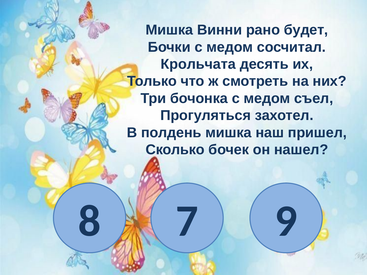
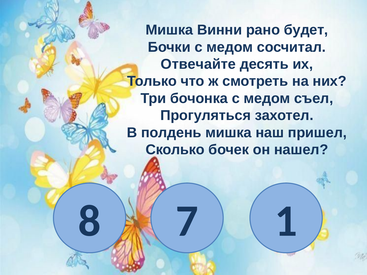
Крольчата: Крольчата -> Отвечайте (198, 64)
9: 9 -> 1 (286, 221)
